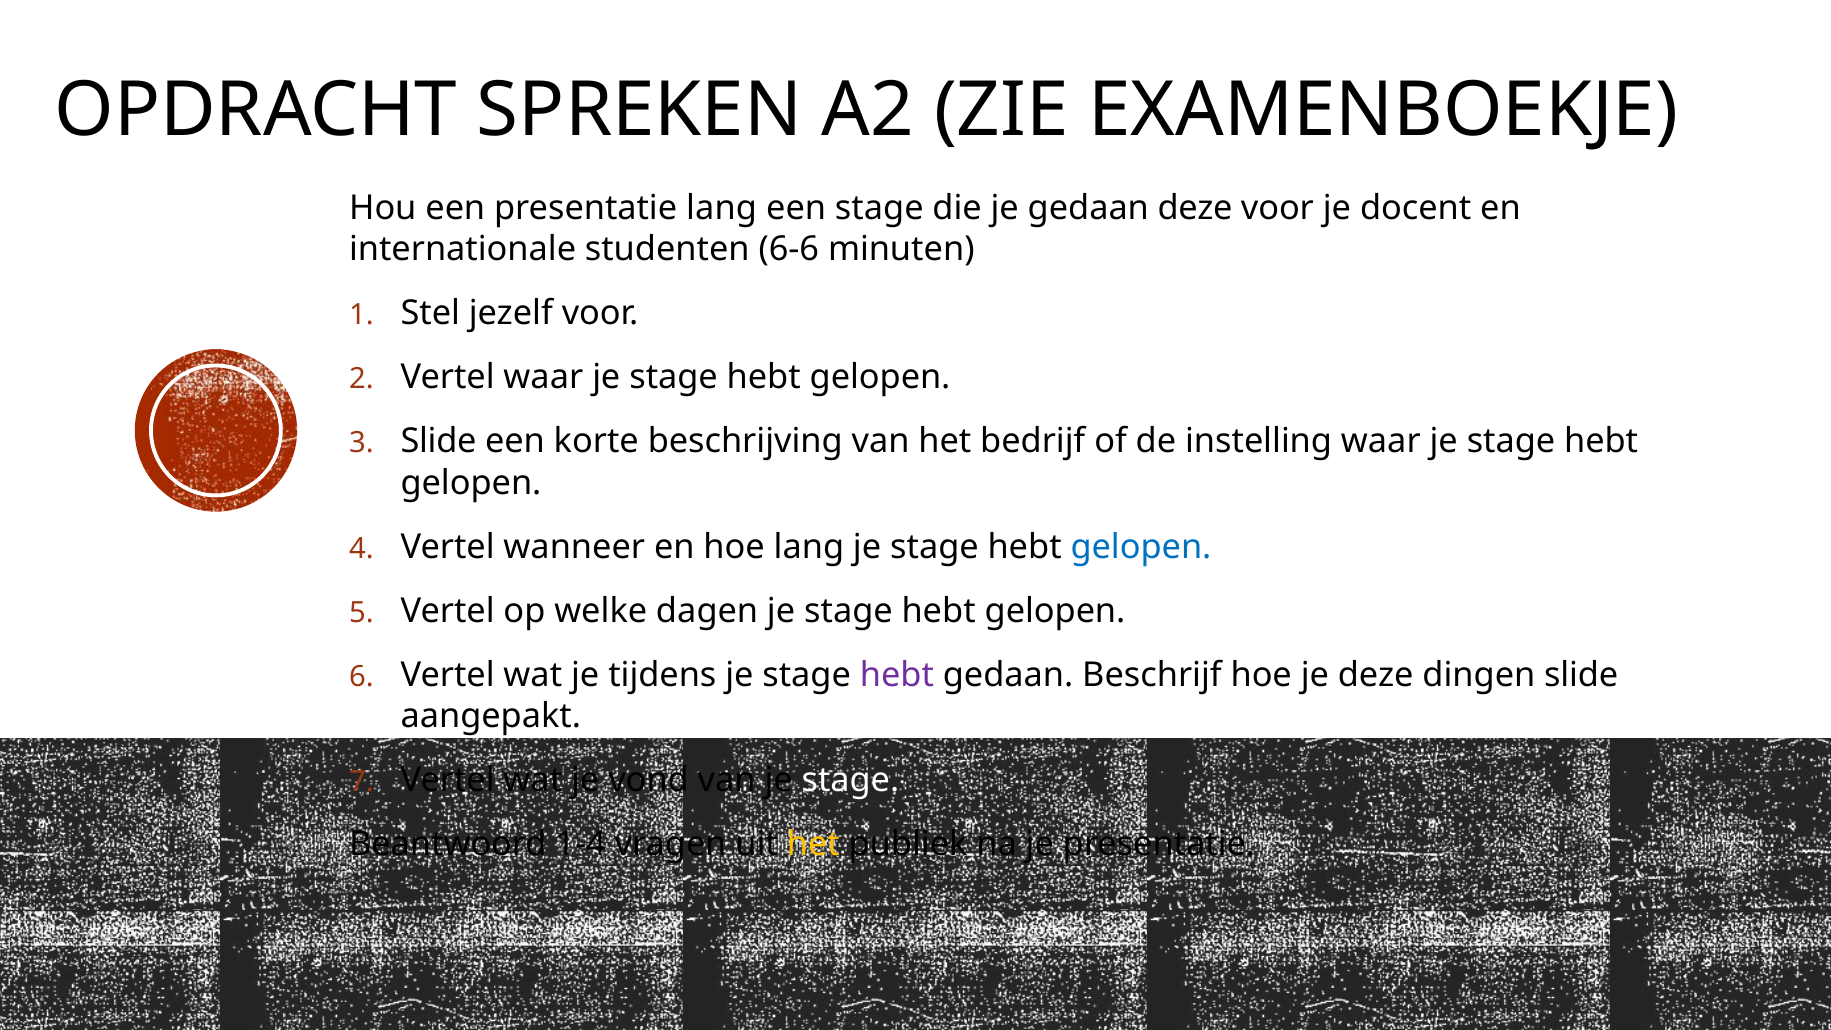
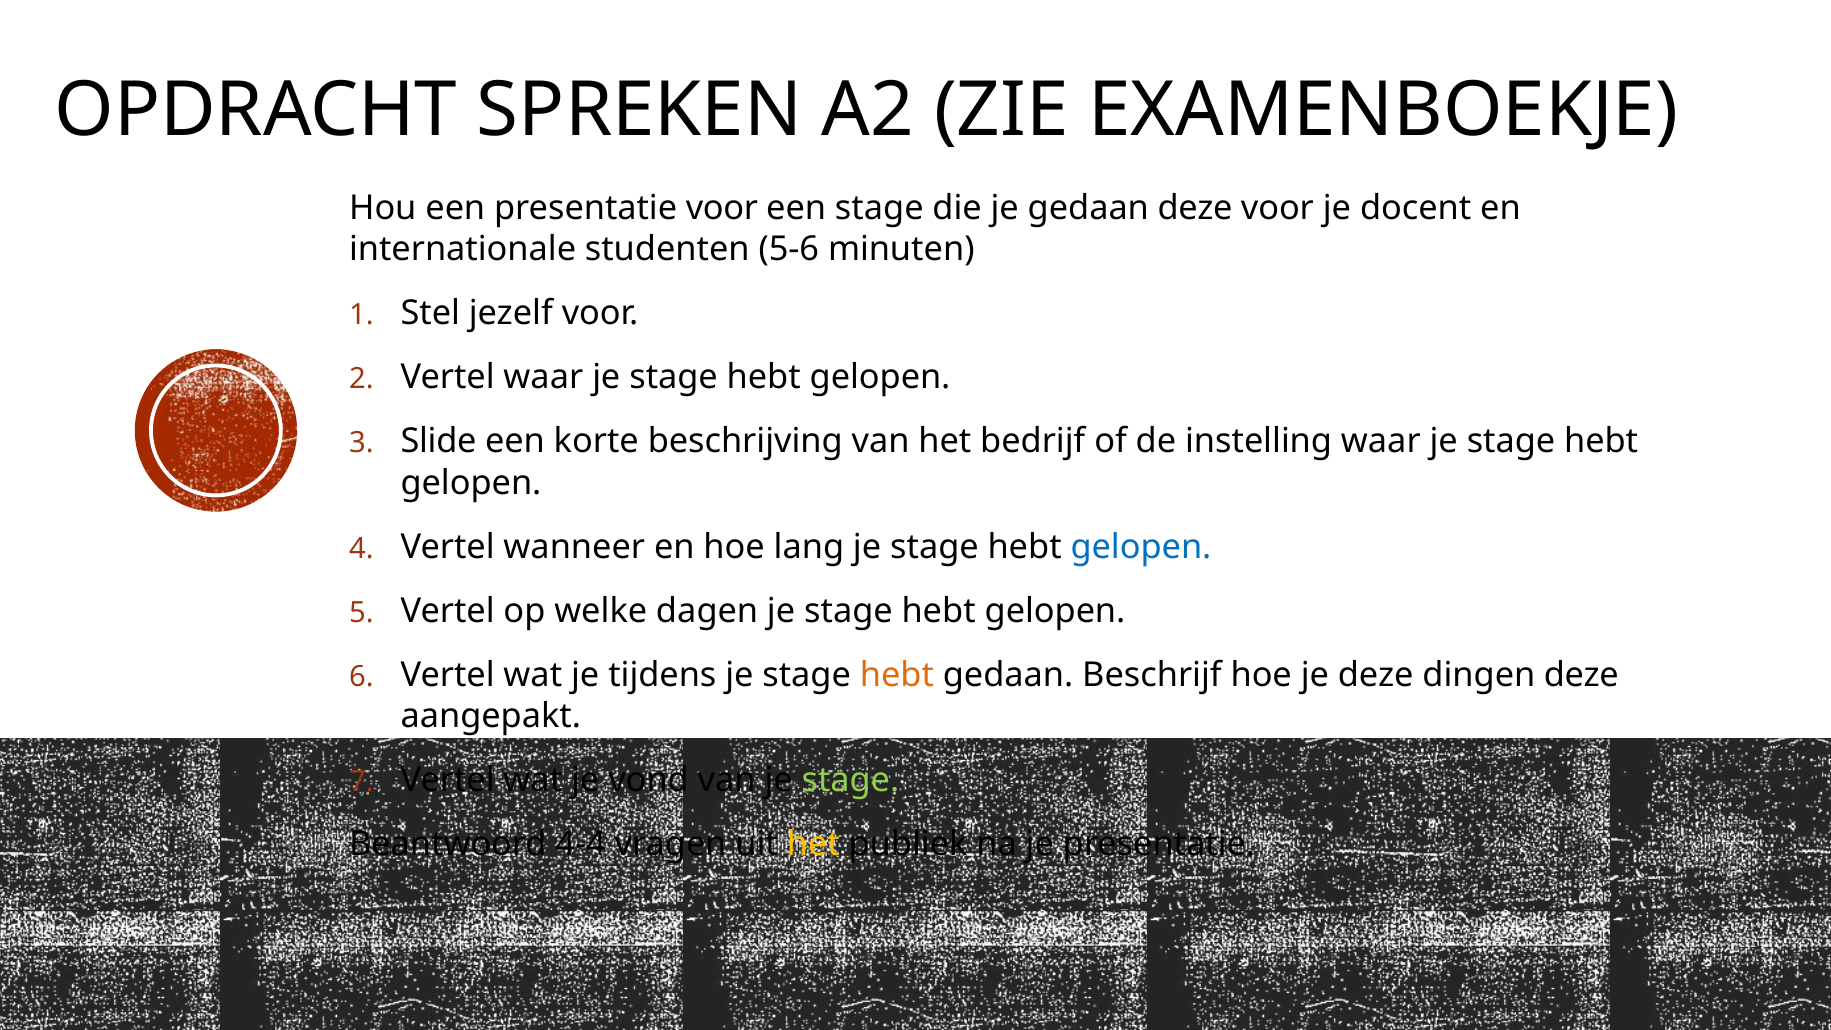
presentatie lang: lang -> voor (722, 208)
6-6: 6-6 -> 5-6 (789, 249)
hebt colour: purple -> orange (897, 675)
dingen slide: slide -> deze (1581, 675)
stage colour: white -> light green (850, 780)
1-4: 1-4 -> 4-4 (581, 844)
